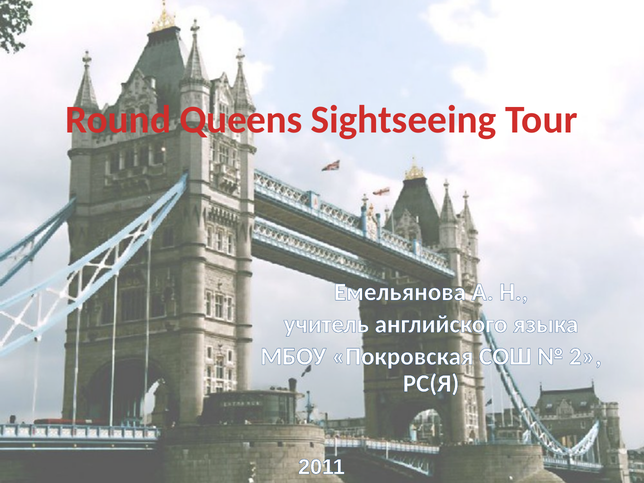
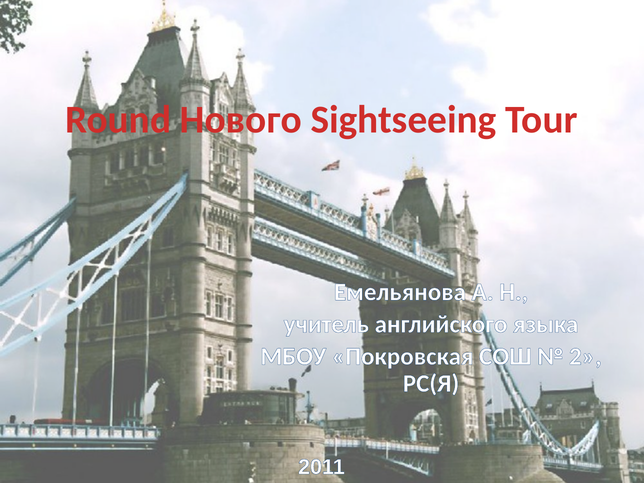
Queens: Queens -> Нового (241, 120)
